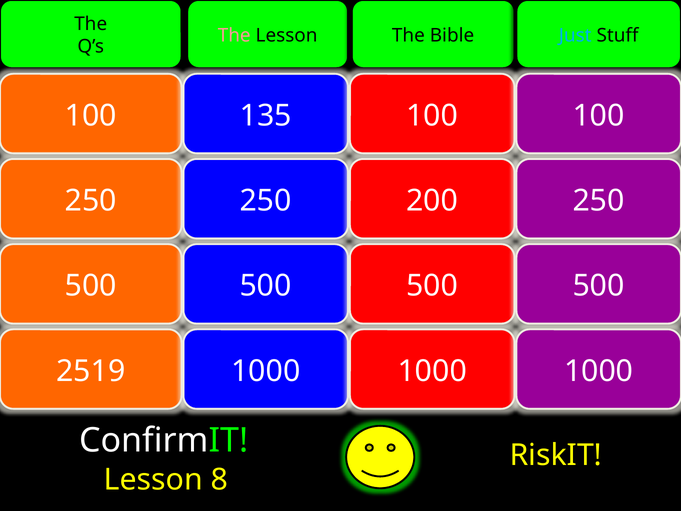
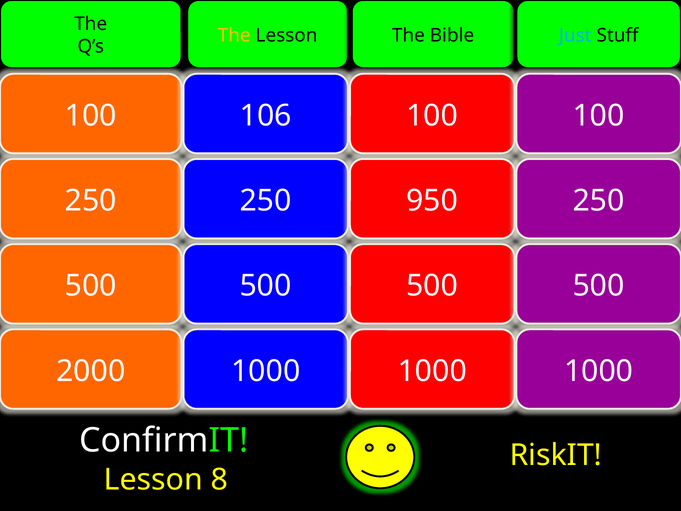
The colour: pink -> yellow (234, 35)
135: 135 -> 106 (266, 116)
200: 200 -> 950 (432, 201)
2519: 2519 -> 2000 (91, 371)
